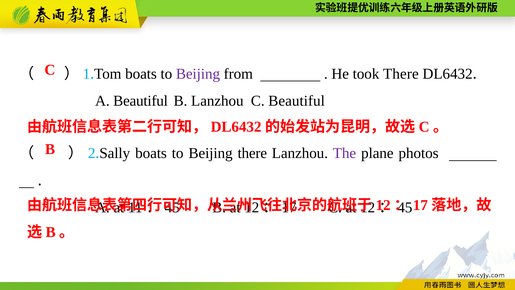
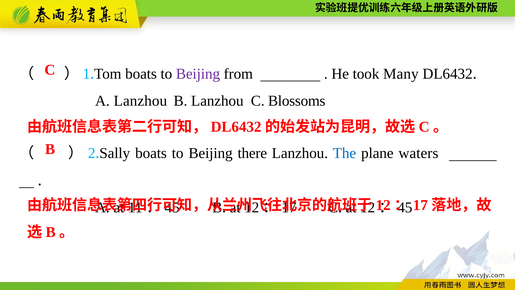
took There: There -> Many (401, 74)
A Beautiful: Beautiful -> Lanzhou (140, 101)
C Beautiful: Beautiful -> Blossoms (297, 101)
The colour: purple -> blue (344, 153)
photos: photos -> waters (418, 153)
